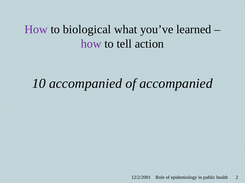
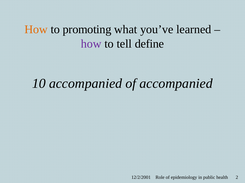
How colour: purple -> orange (36, 30)
biological: biological -> promoting (87, 30)
action: action -> define (149, 44)
